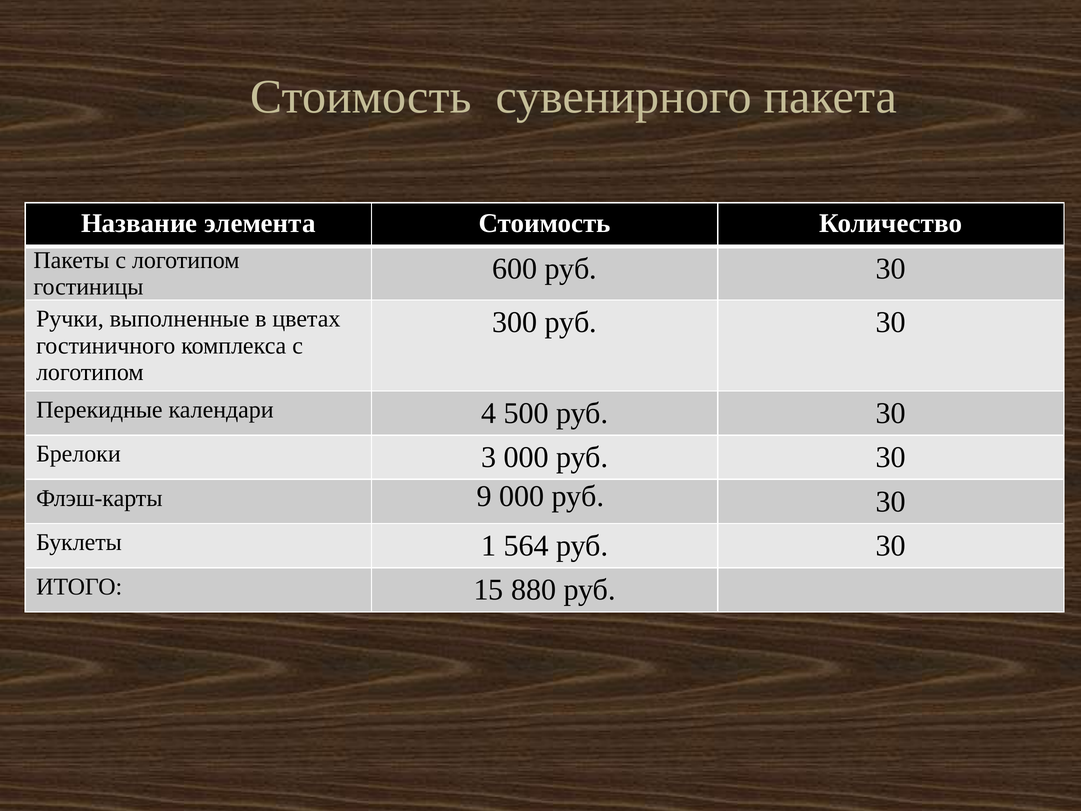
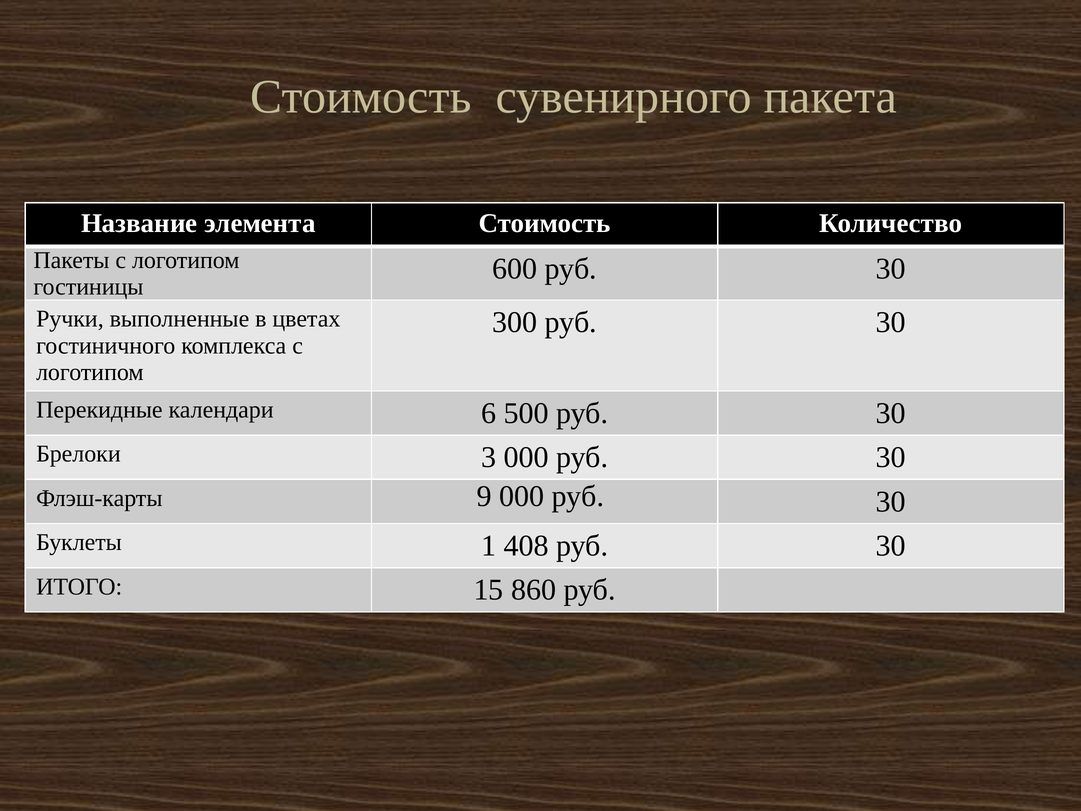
4: 4 -> 6 (489, 413)
564: 564 -> 408 (526, 546)
880: 880 -> 860 (534, 590)
